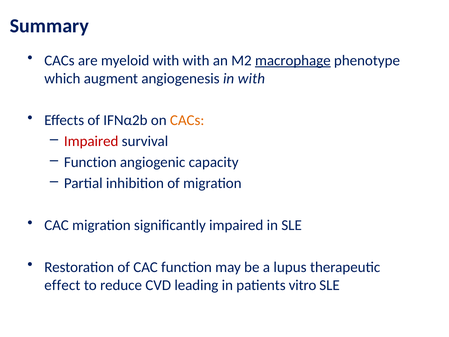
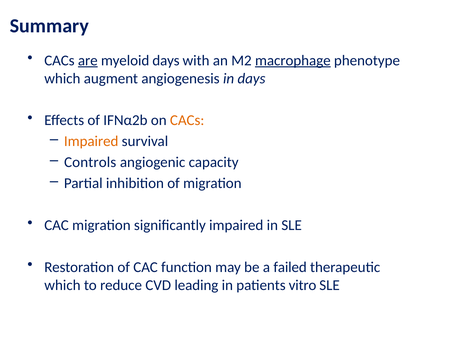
are underline: none -> present (88, 60)
myeloid with: with -> days (166, 60)
in with: with -> days (251, 78)
Impaired colour: red -> orange (91, 141)
Function: Function -> Controls (90, 162)
lupus: lupus -> failed (290, 267)
effect: effect -> which (62, 285)
